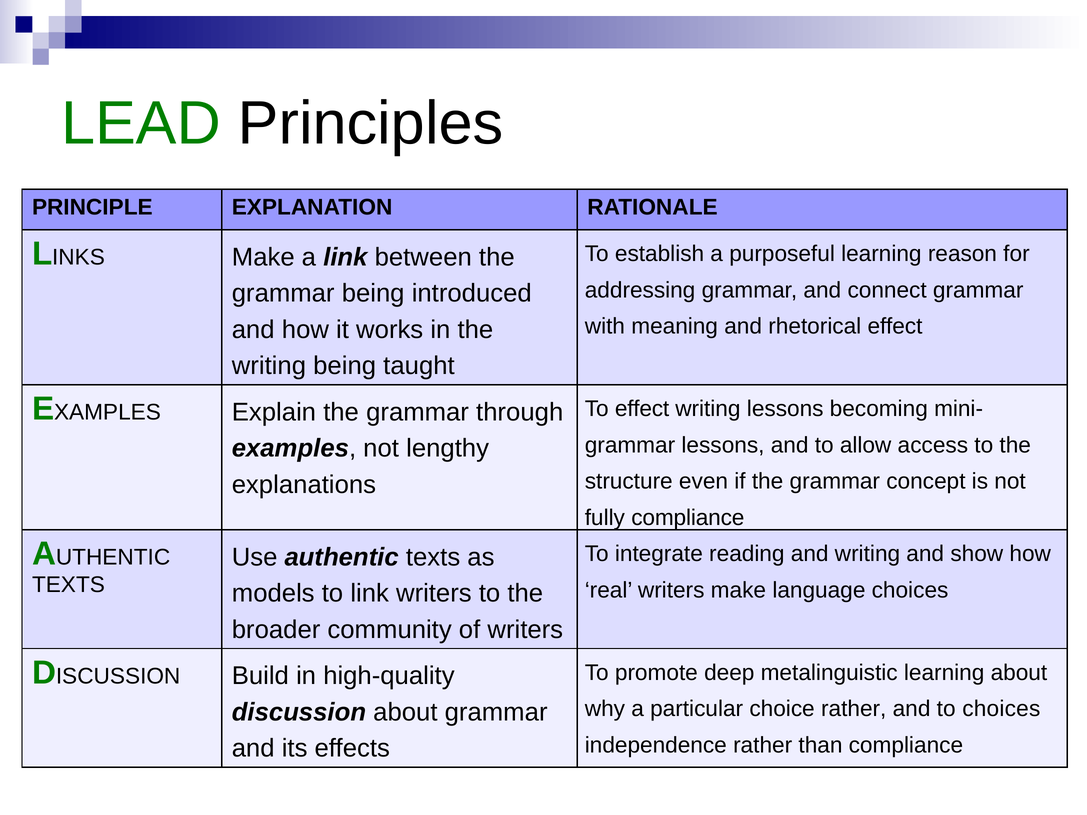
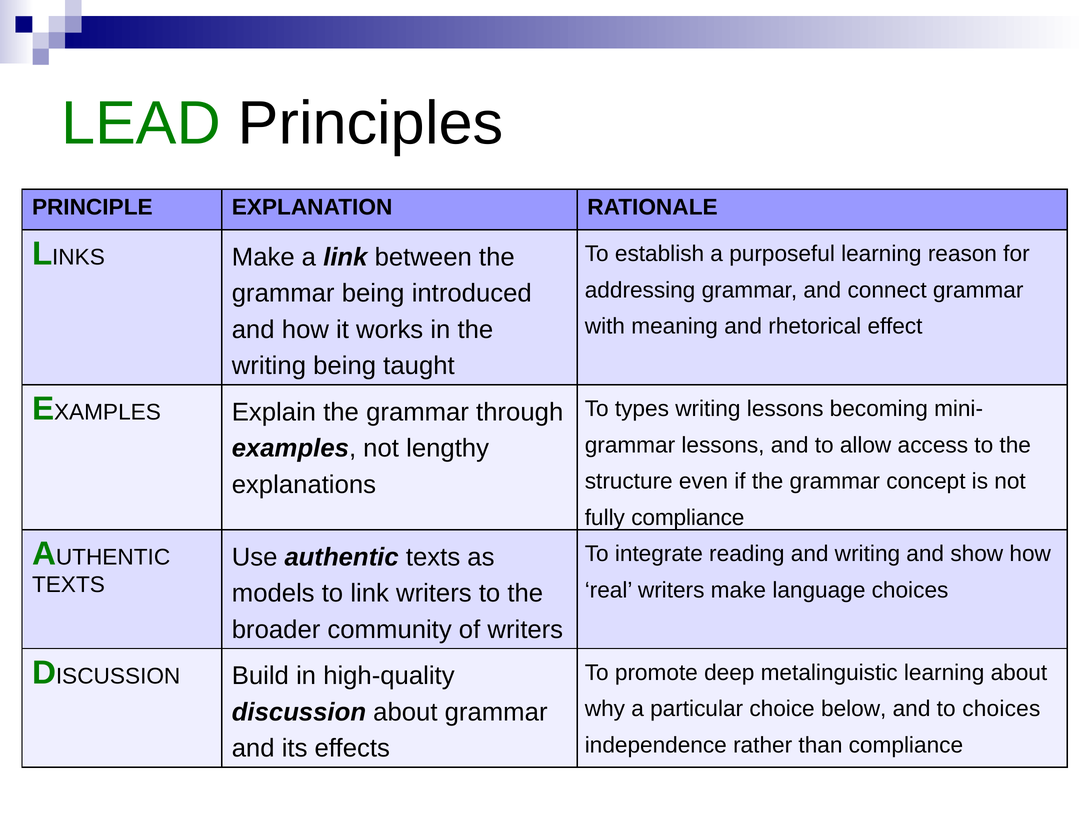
To effect: effect -> types (642, 409)
choice rather: rather -> below (854, 709)
